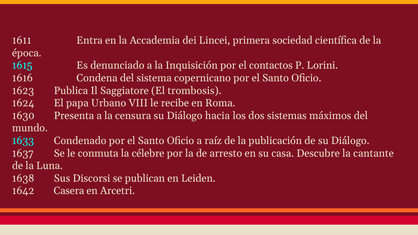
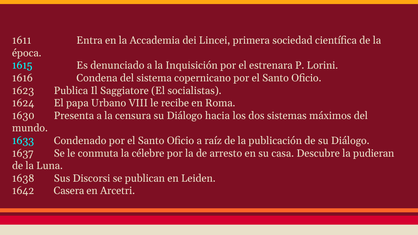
contactos: contactos -> estrenara (271, 66)
trombosis: trombosis -> socialistas (195, 91)
cantante: cantante -> pudieran (374, 153)
